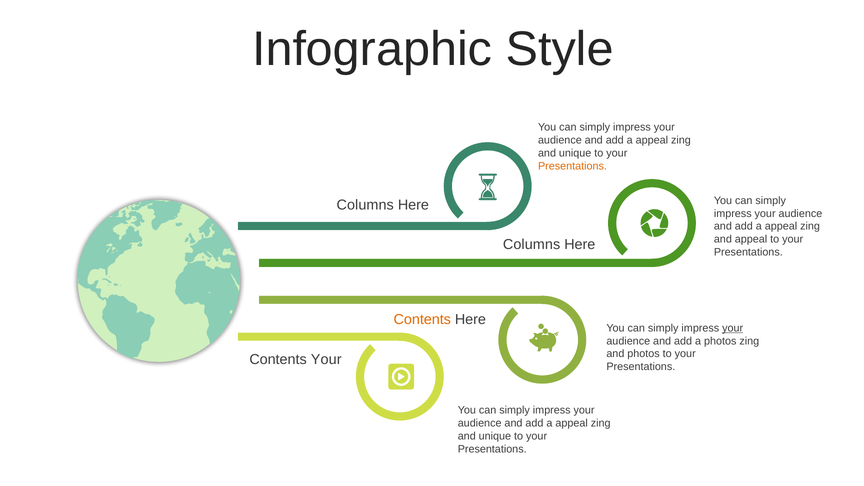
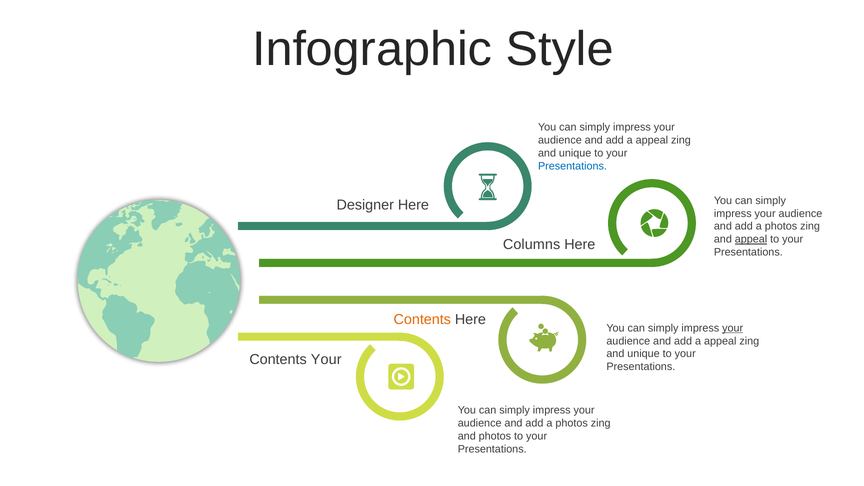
Presentations colour: orange -> blue (572, 166)
Columns: Columns -> Designer (365, 205)
appeal: appeal -> photos (781, 226)
appeal underline: none -> present (751, 239)
photos: photos -> appeal (720, 341)
photos: photos -> unique (644, 354)
appeal: appeal -> photos (572, 423)
unique: unique -> photos (495, 436)
